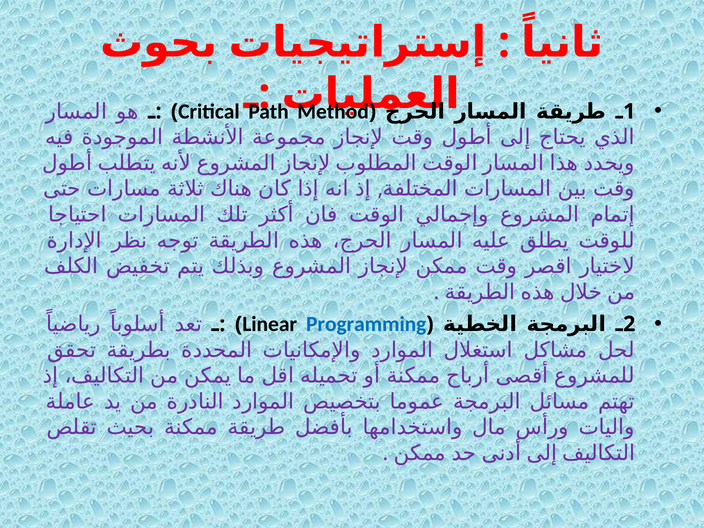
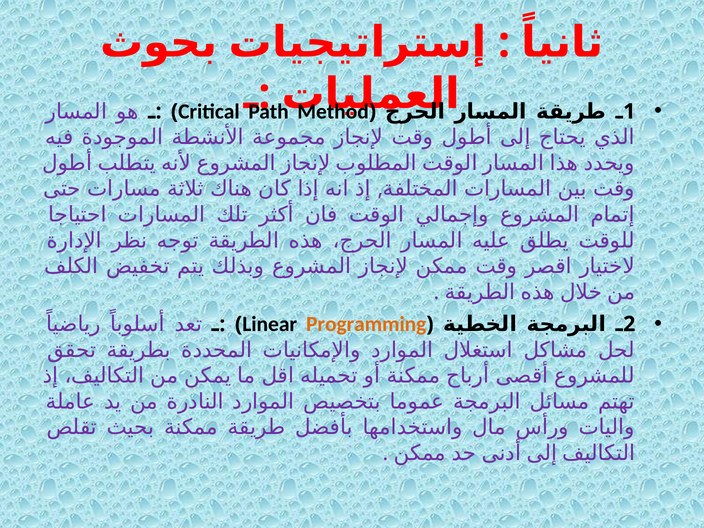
Programming colour: blue -> orange (366, 324)
